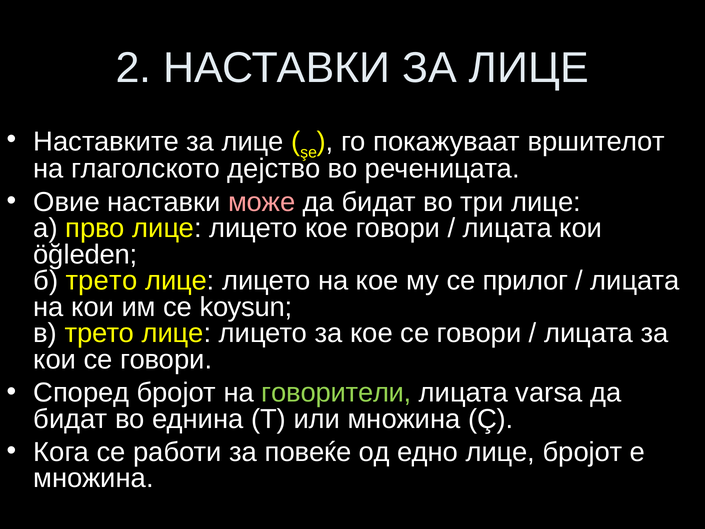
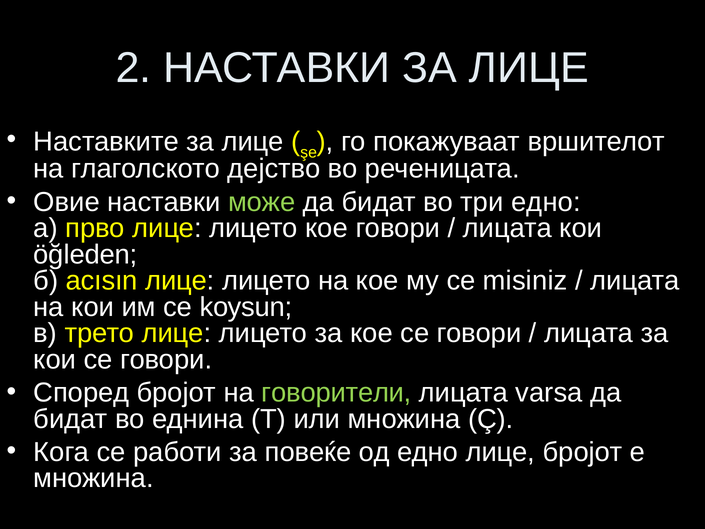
може colour: pink -> light green (262, 202)
три лице: лице -> едно (546, 202)
б трето: трето -> acısın (102, 281)
прилог: прилог -> misiniz (525, 281)
